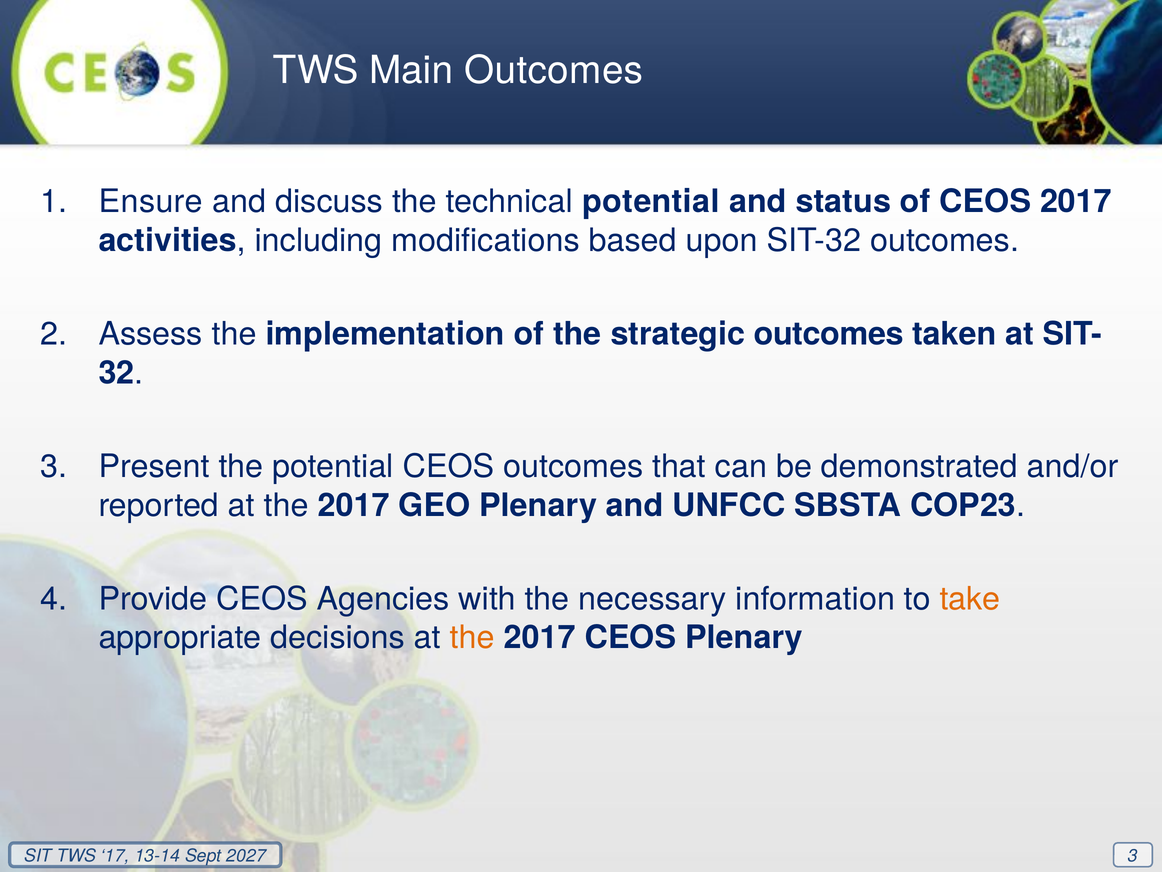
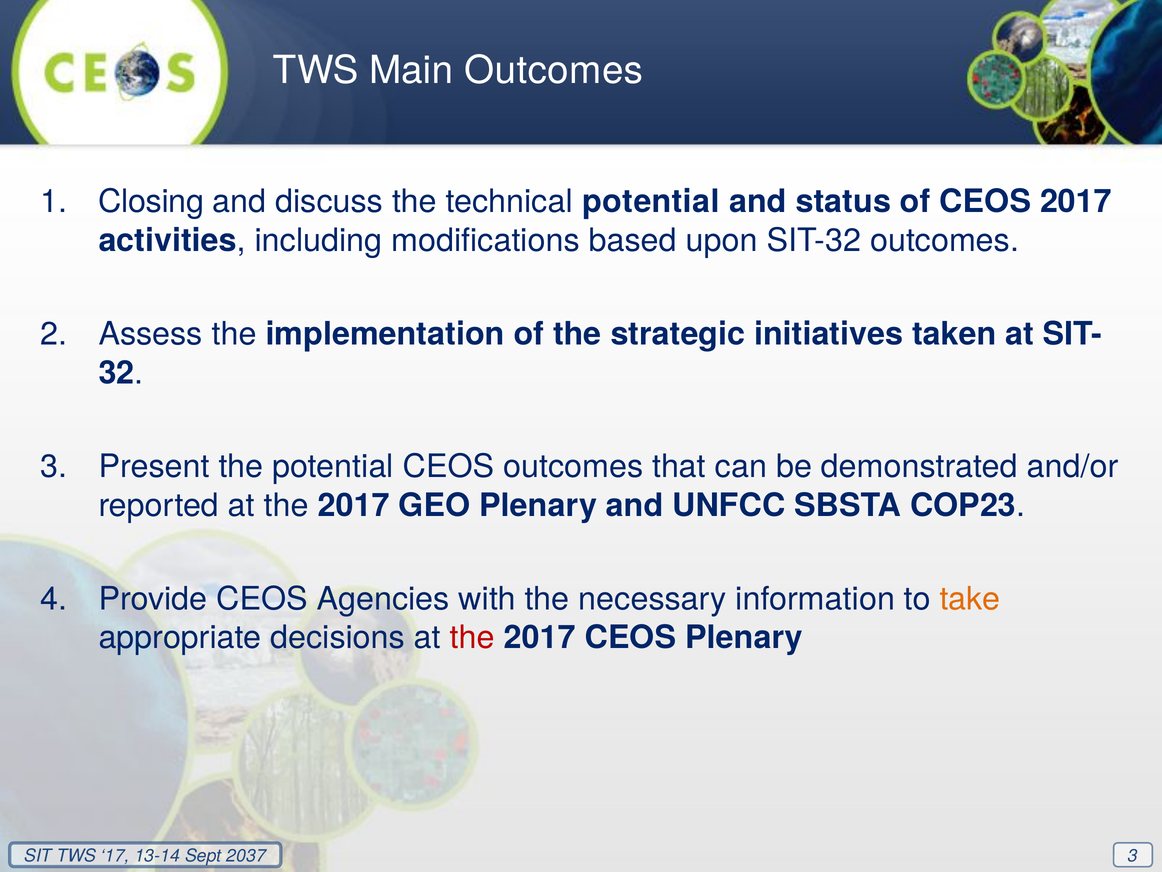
Ensure: Ensure -> Closing (151, 202)
strategic outcomes: outcomes -> initiatives (829, 334)
the colour: orange -> red (472, 637)
2027: 2027 -> 2037 (246, 855)
